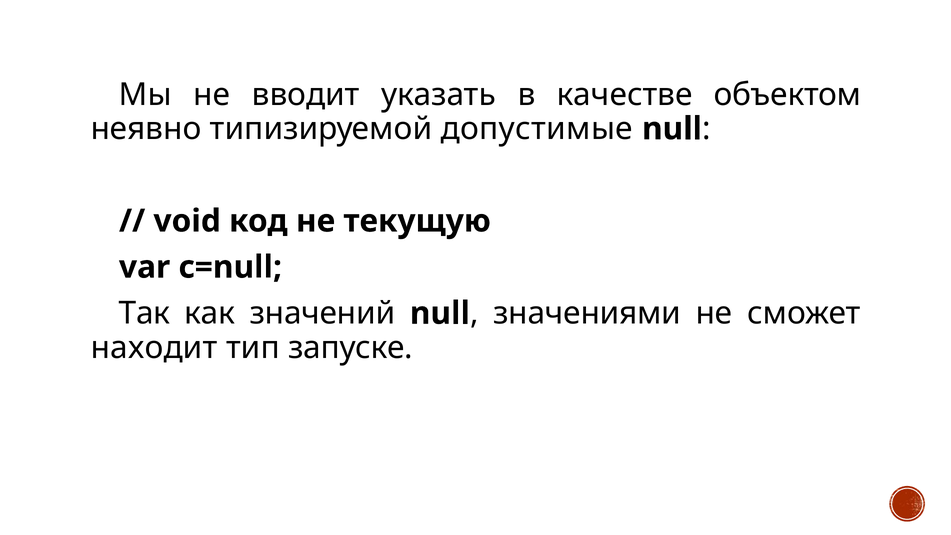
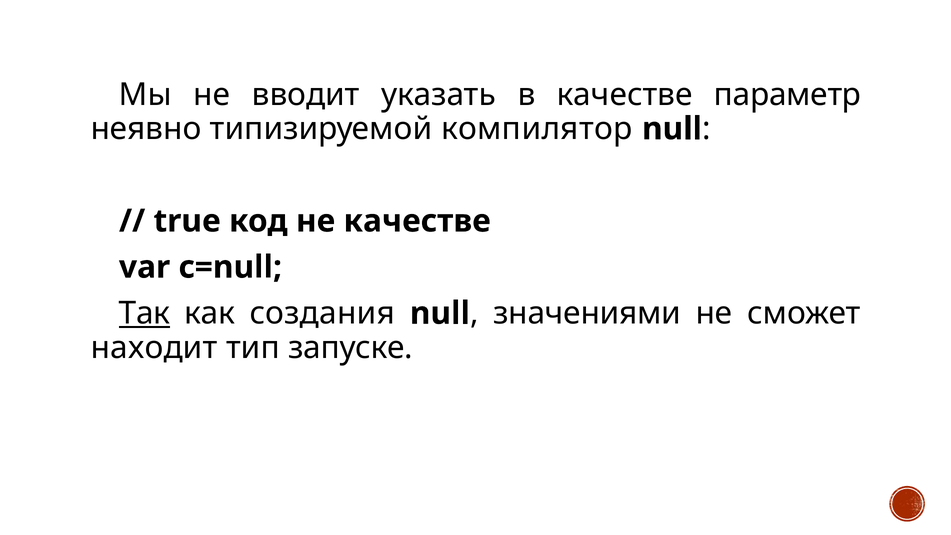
объектом: объектом -> параметр (788, 95)
допустимые: допустимые -> компилятор (537, 129)
void: void -> true (187, 221)
не текущую: текущую -> качестве (417, 221)
Так underline: none -> present (145, 313)
значений: значений -> создания (322, 313)
